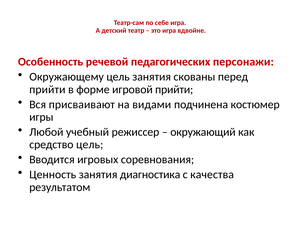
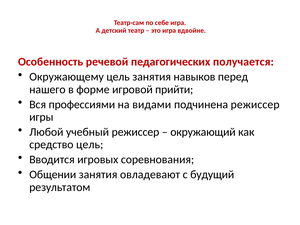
персонажи: персонажи -> получается (243, 62)
скованы: скованы -> навыков (194, 77)
прийти: прийти -> нашего (47, 89)
присваивают: присваивают -> профессиями (82, 104)
подчинена костюмер: костюмер -> режиссер (255, 104)
Ценность: Ценность -> Общении (53, 175)
диагностика: диагностика -> овладевают (150, 175)
качества: качества -> будущий (212, 175)
